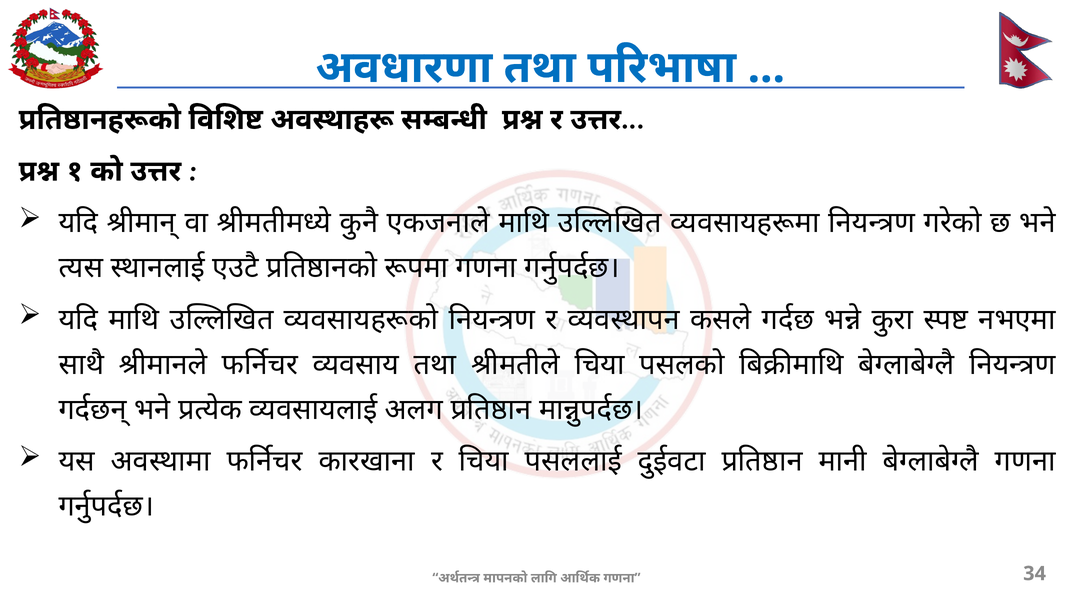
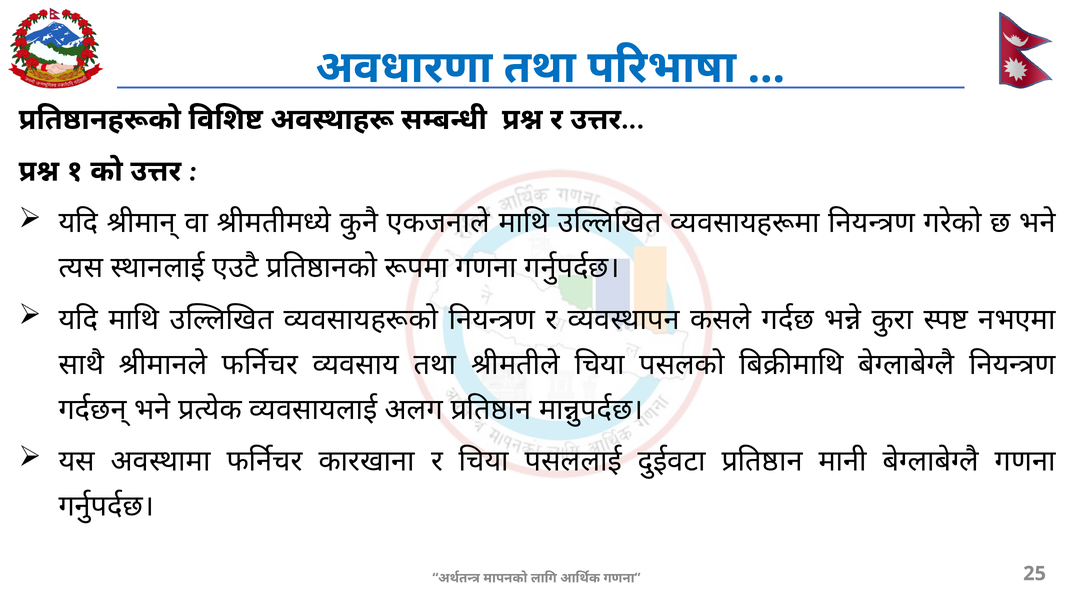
34: 34 -> 25 (1035, 574)
